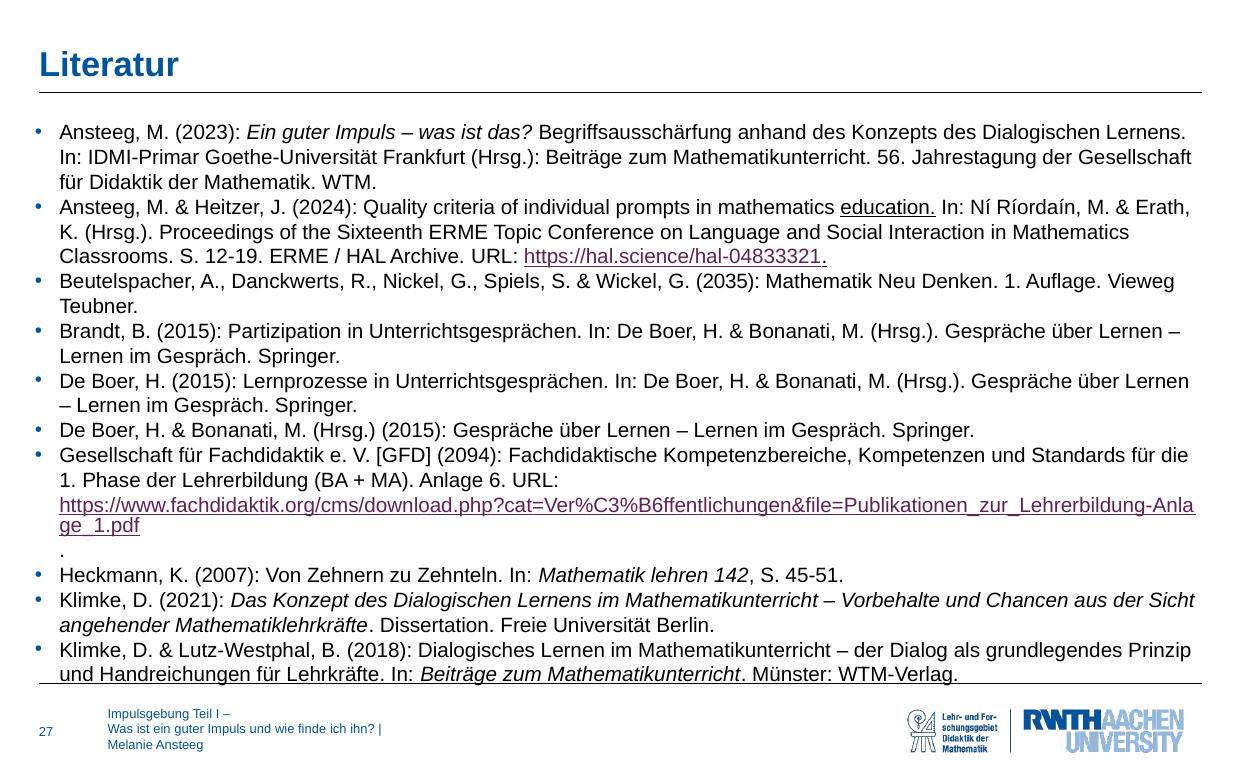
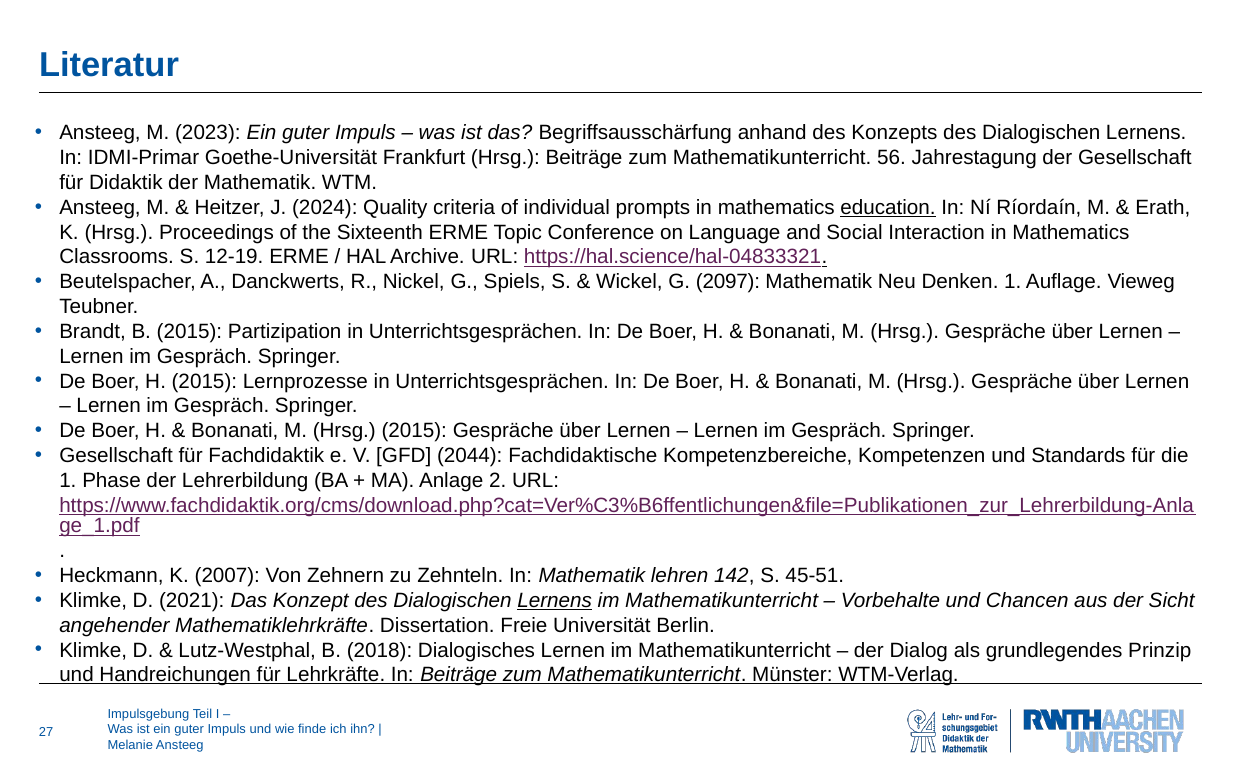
2035: 2035 -> 2097 (728, 282)
2094: 2094 -> 2044 (470, 456)
6: 6 -> 2 (498, 480)
Lernens underline: none -> present (555, 600)
